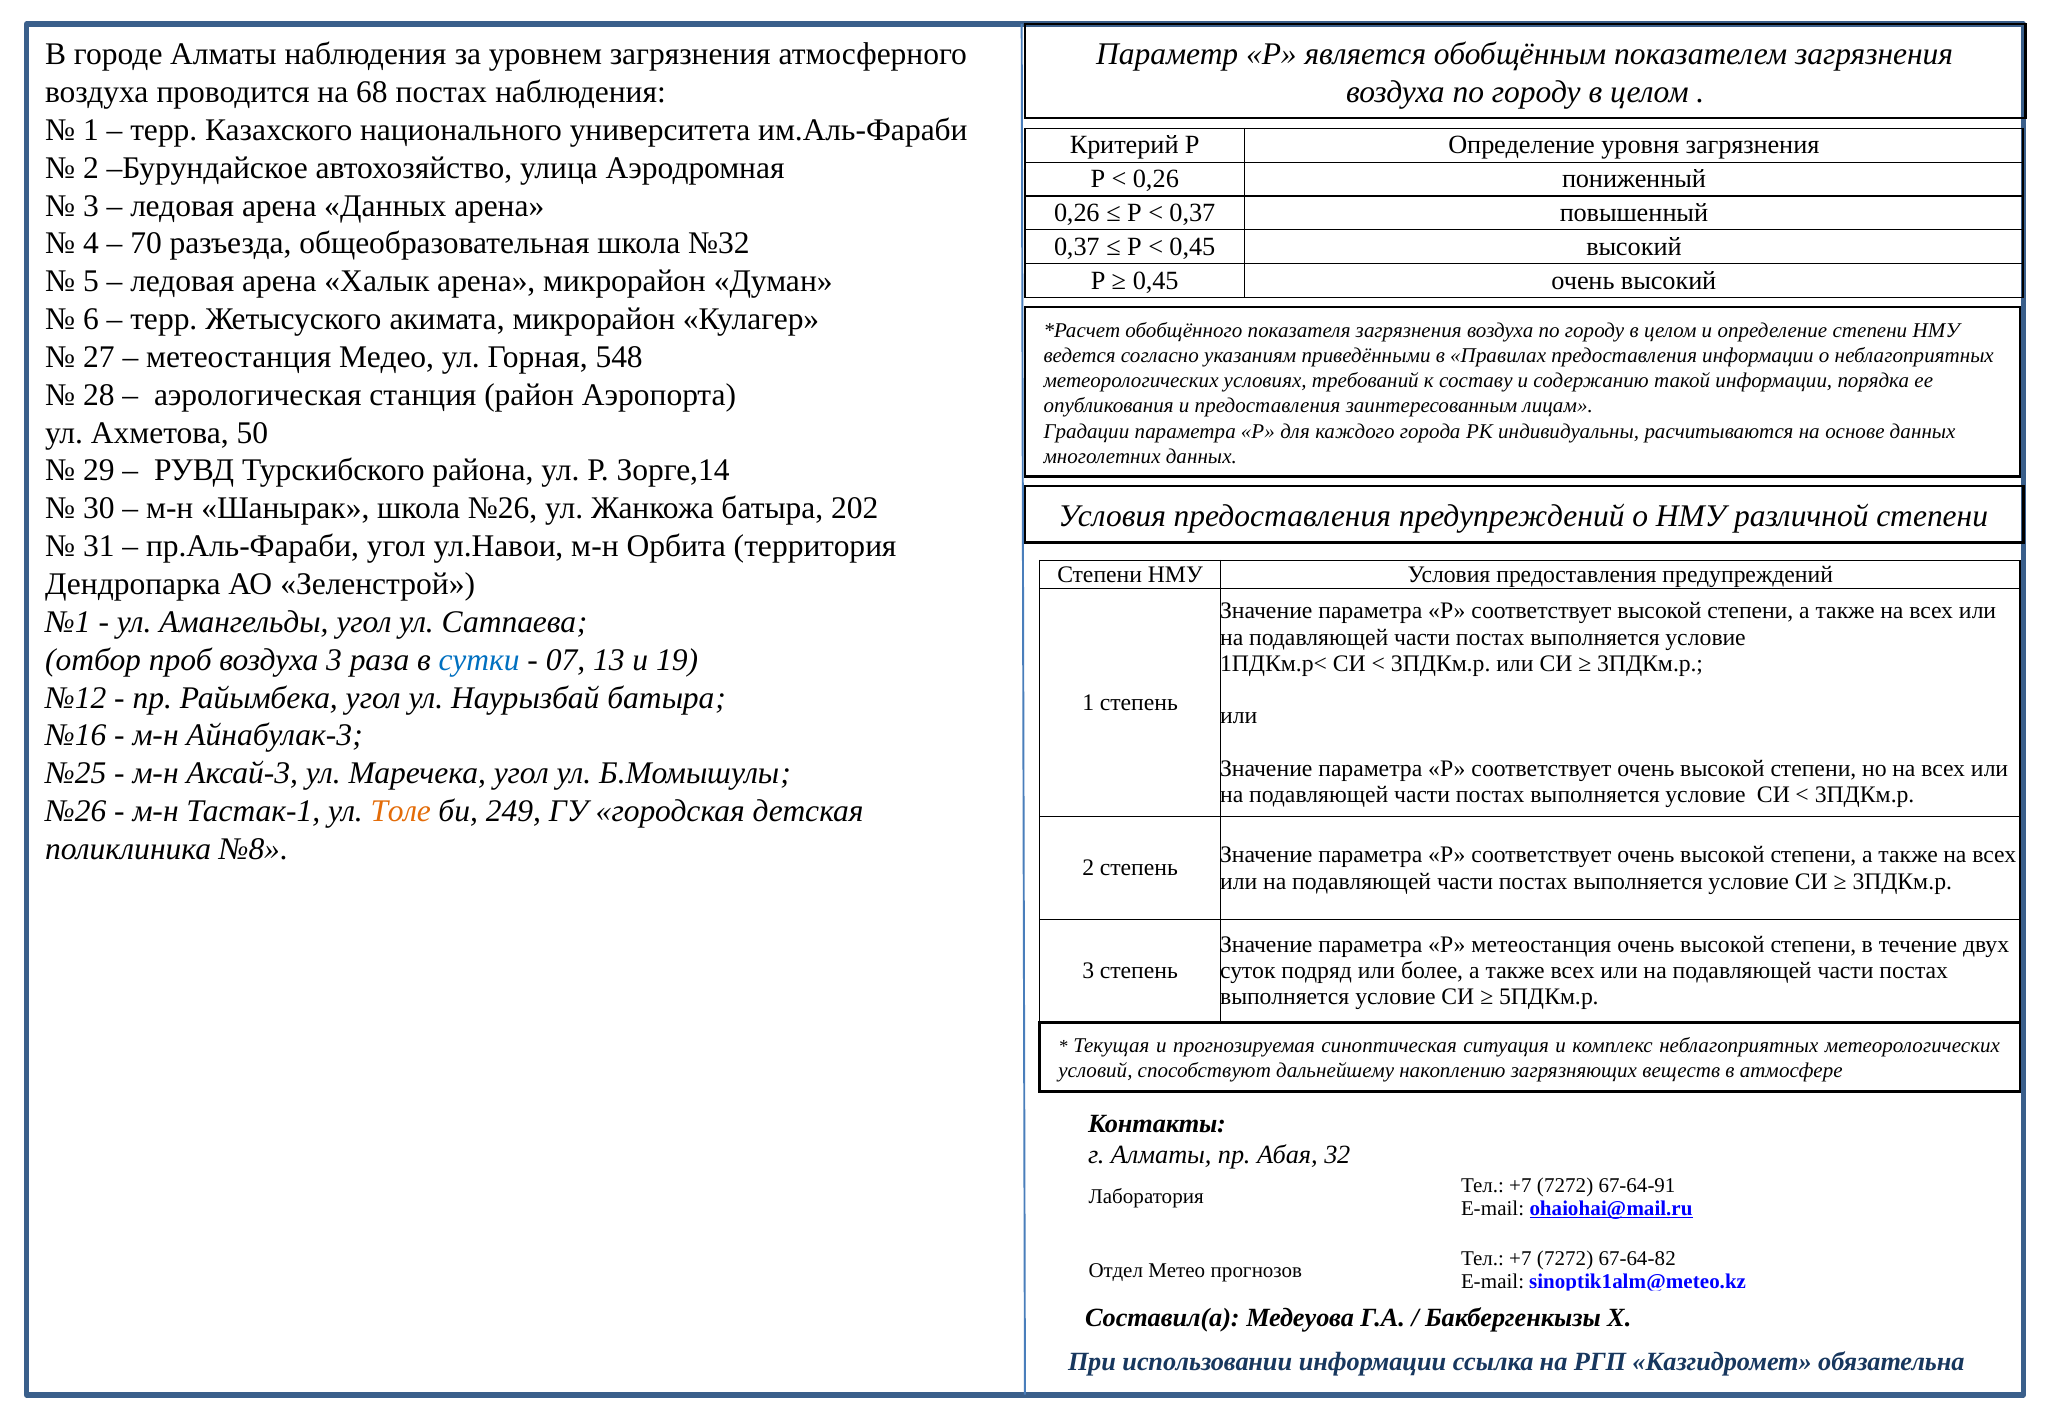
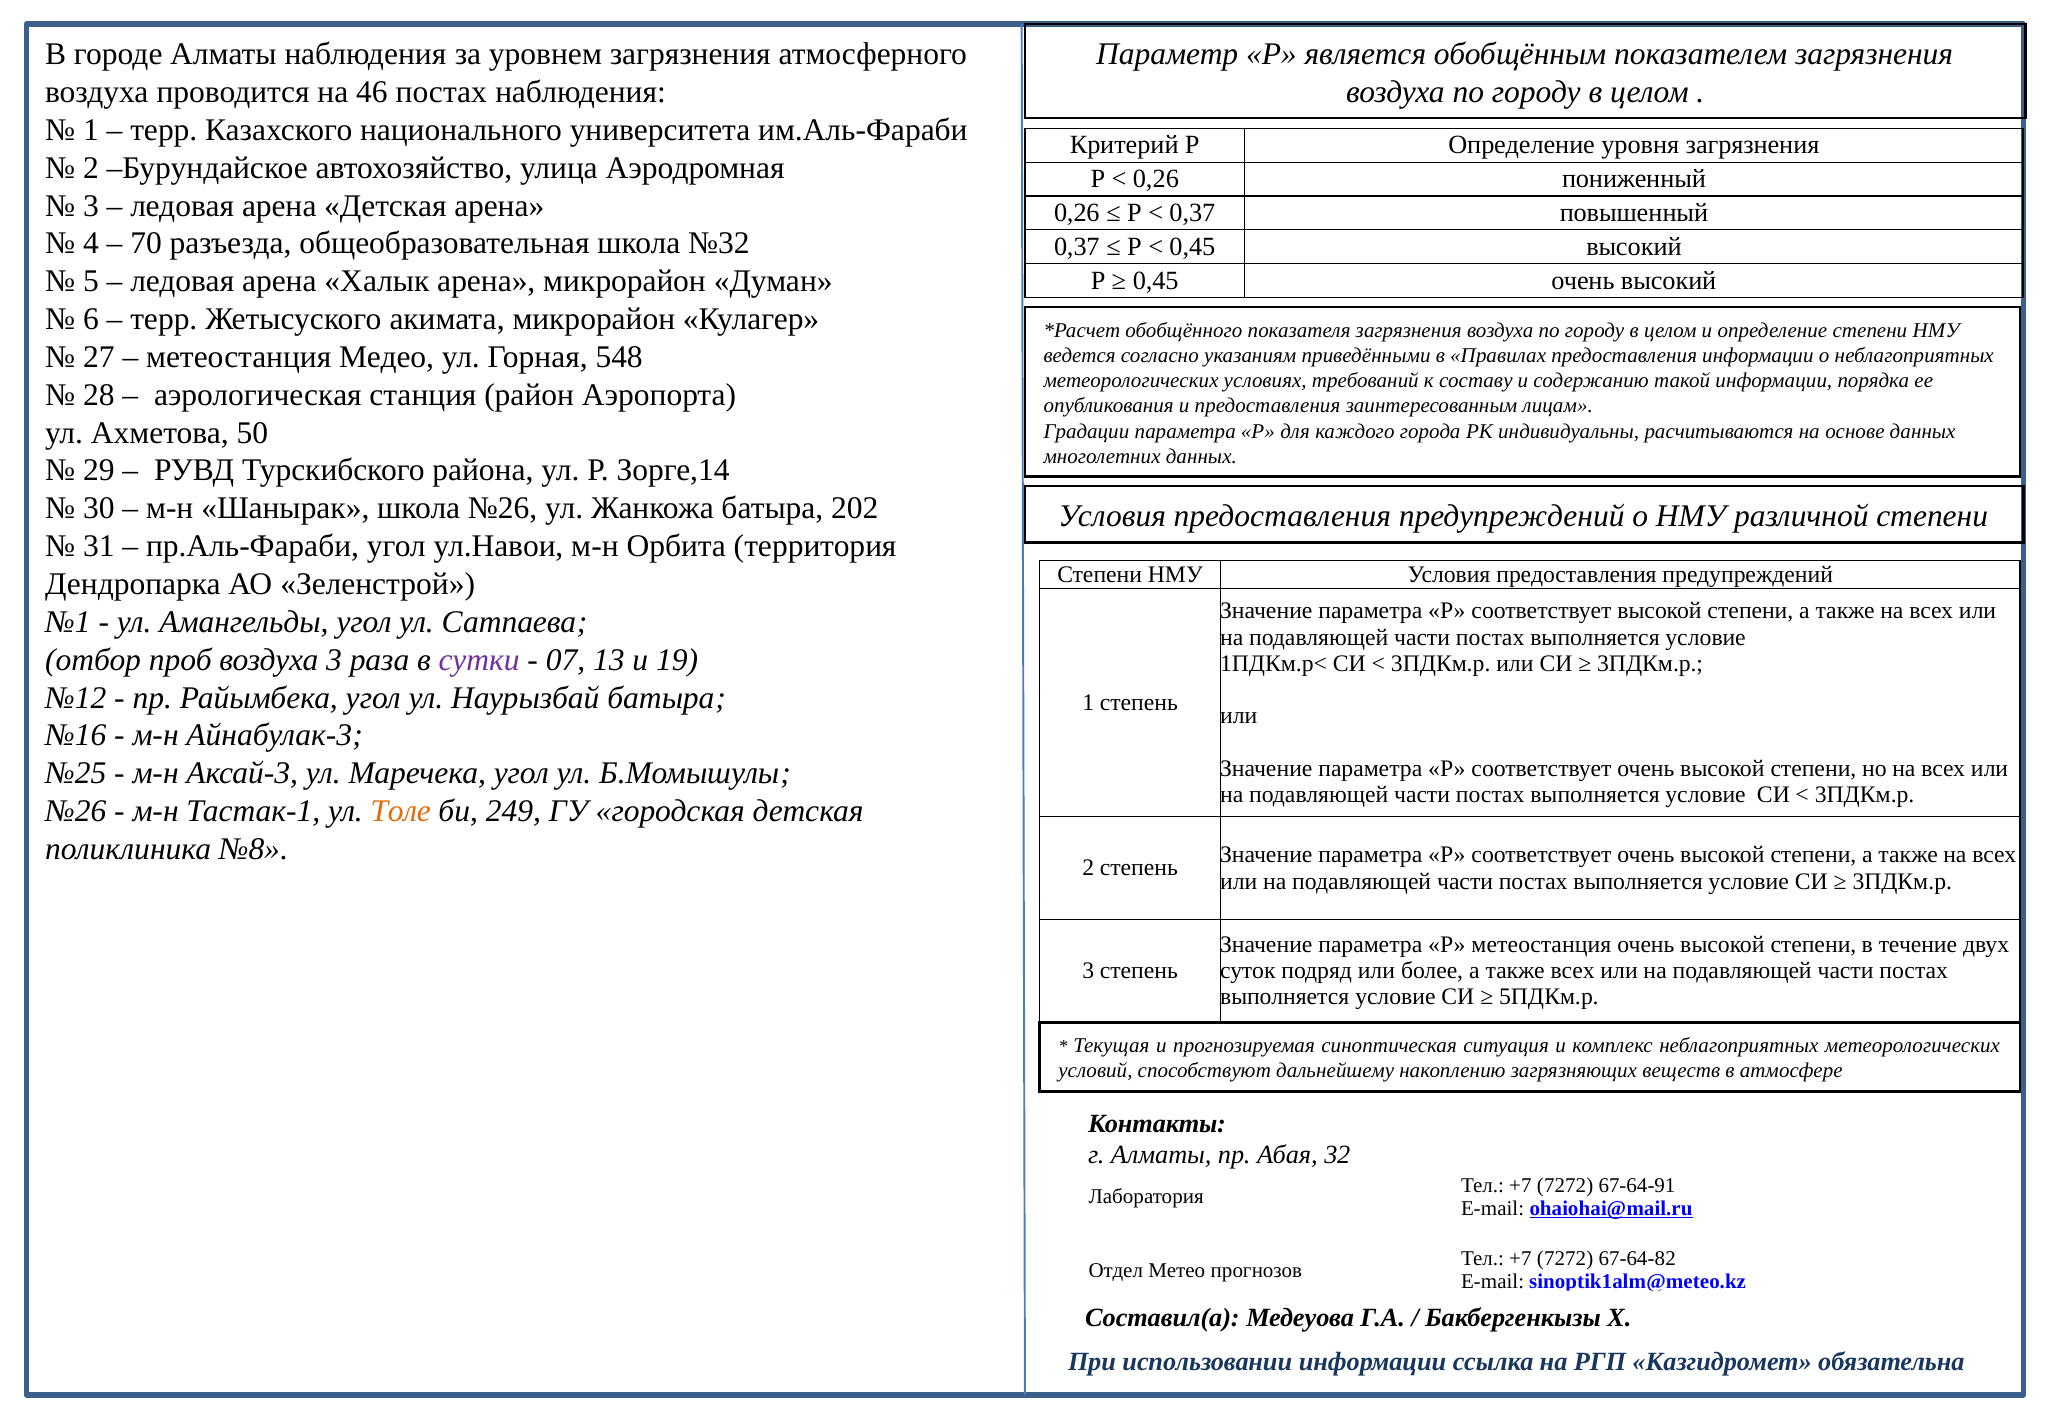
68: 68 -> 46 (372, 92)
арена Данных: Данных -> Детская (385, 206)
сутки colour: blue -> purple (479, 660)
